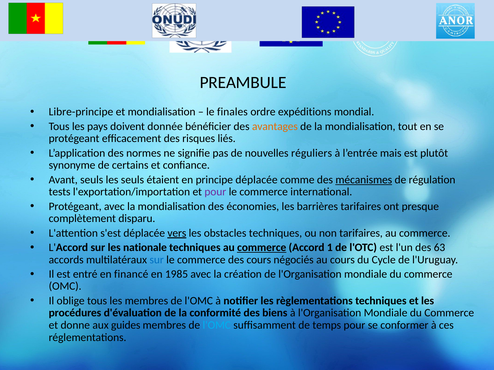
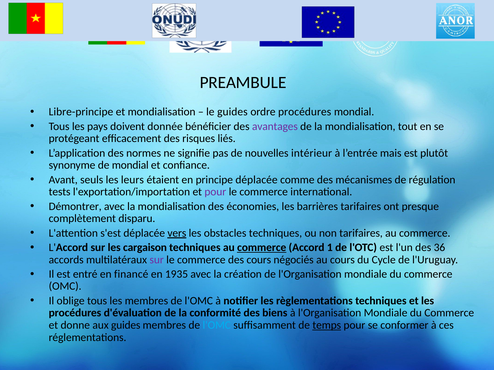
le finales: finales -> guides (232, 112)
ordre expéditions: expéditions -> procédures (305, 112)
avantages colour: orange -> purple (275, 127)
réguliers: réguliers -> intérieur (312, 153)
de certains: certains -> mondial (130, 165)
les seuls: seuls -> leurs (132, 180)
mécanismes underline: present -> none (364, 180)
Protégeant: Protégeant -> Démontrer (75, 207)
nationale: nationale -> cargaison (145, 248)
63: 63 -> 36 (439, 248)
sur colour: blue -> purple (157, 260)
1985: 1985 -> 1935 (177, 274)
temps underline: none -> present (327, 326)
